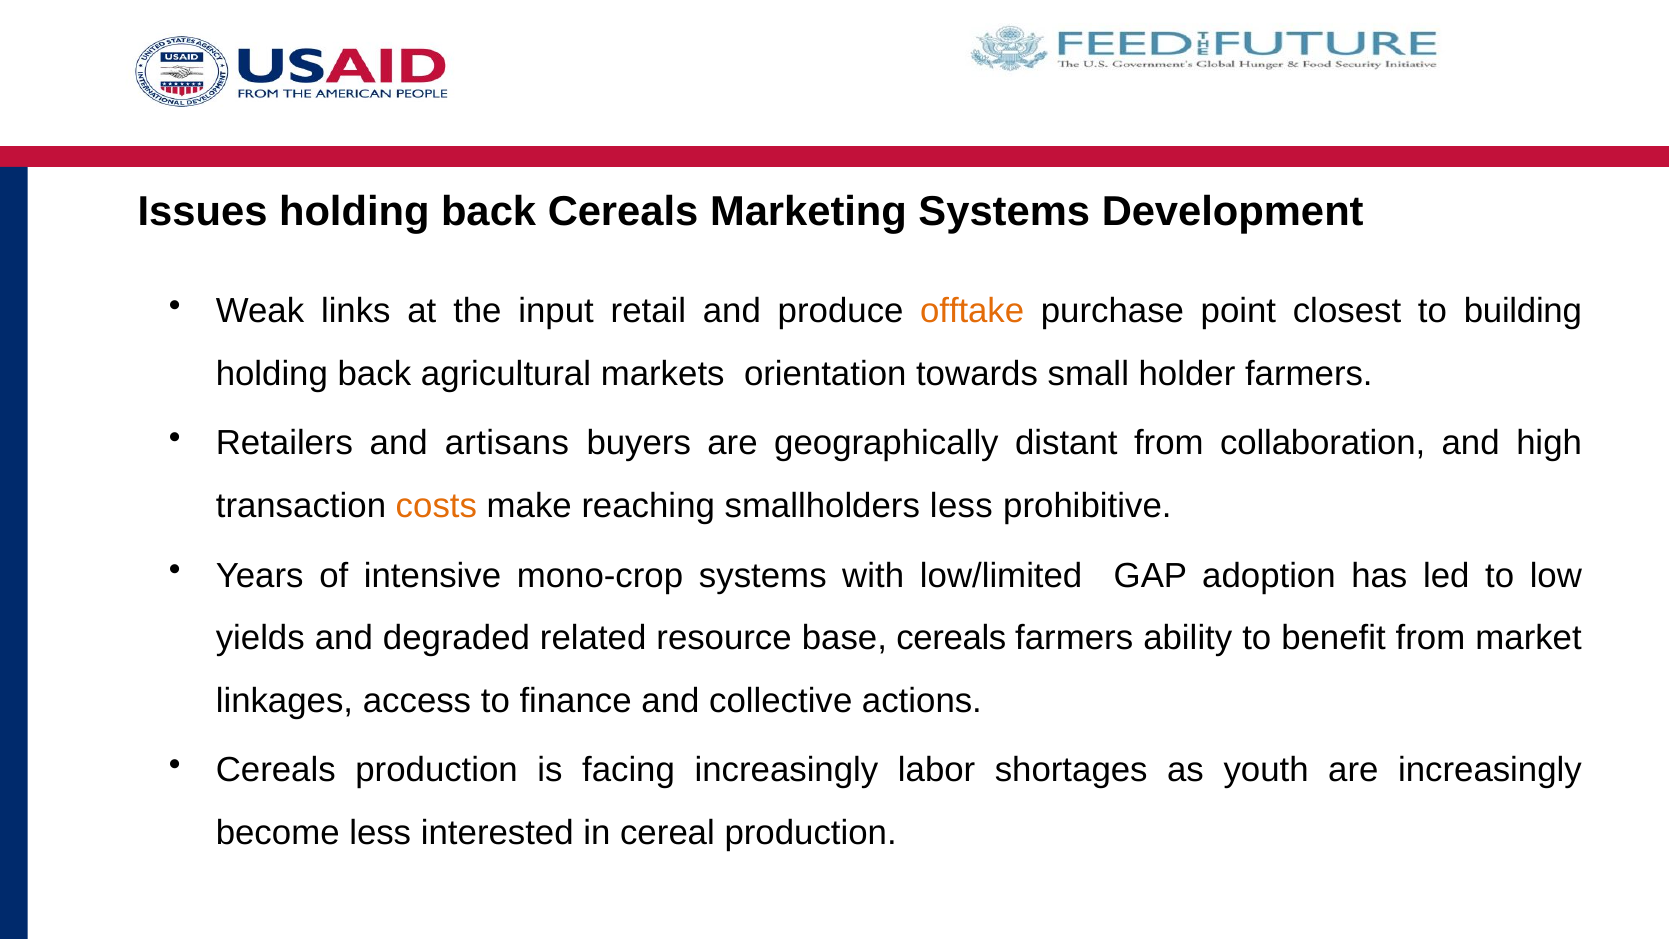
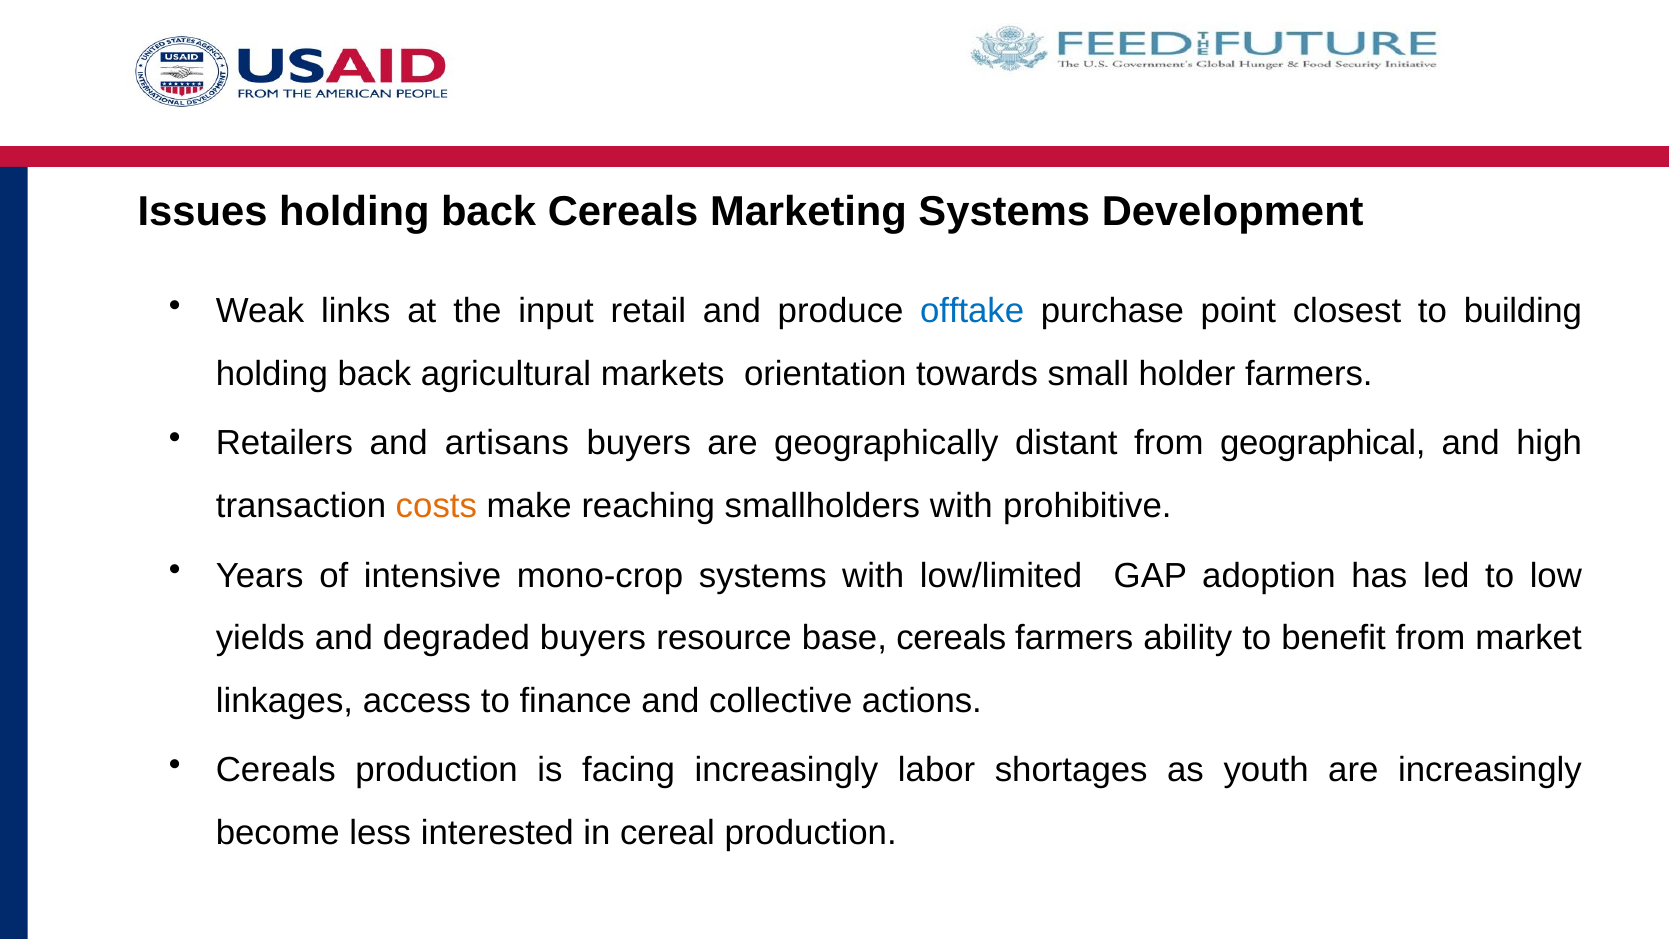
offtake colour: orange -> blue (972, 311)
collaboration: collaboration -> geographical (1323, 443)
smallholders less: less -> with (961, 506)
degraded related: related -> buyers (593, 638)
